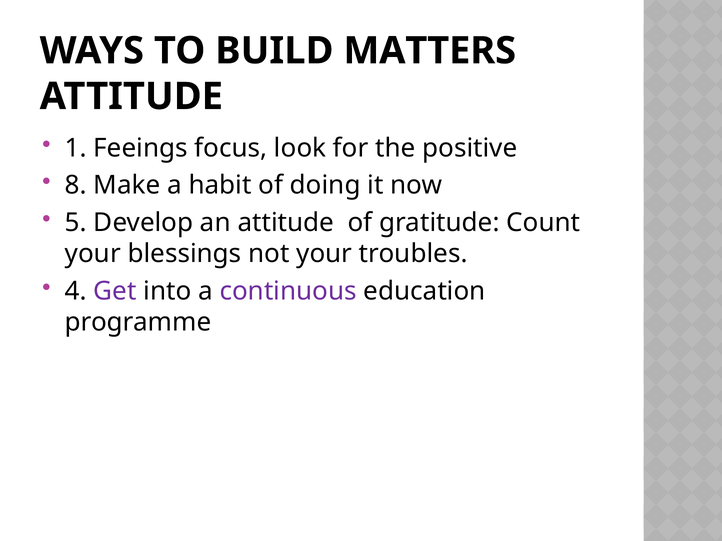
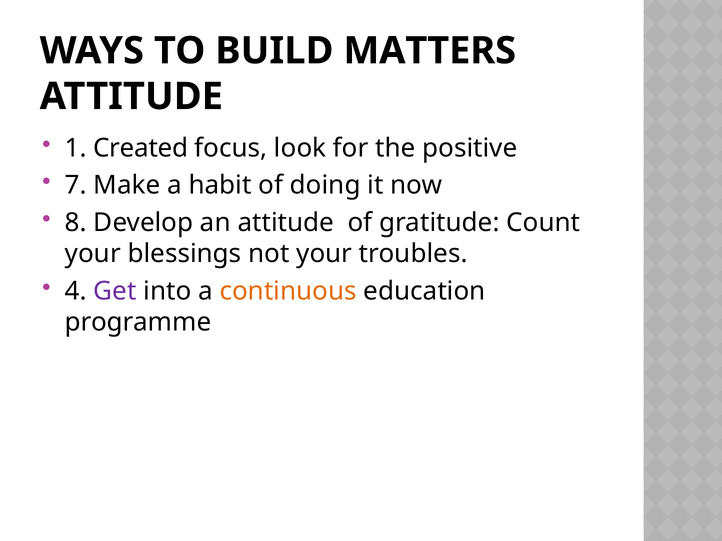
Feeings: Feeings -> Created (141, 148)
8: 8 -> 7 (76, 185)
5: 5 -> 8 (76, 223)
continuous colour: purple -> orange (288, 291)
